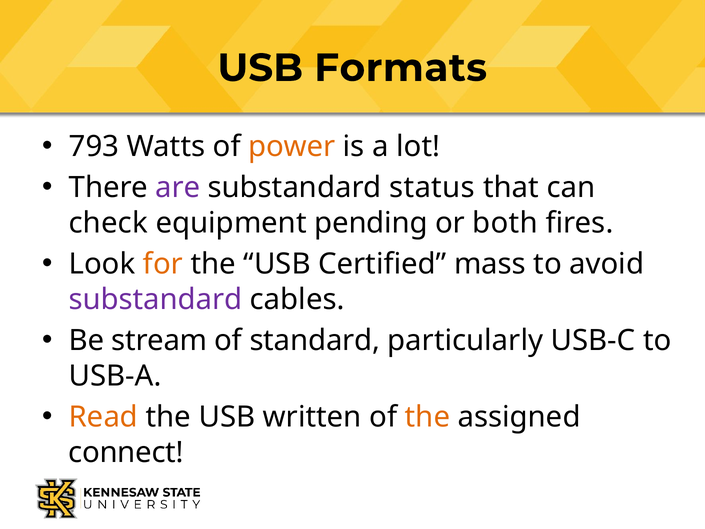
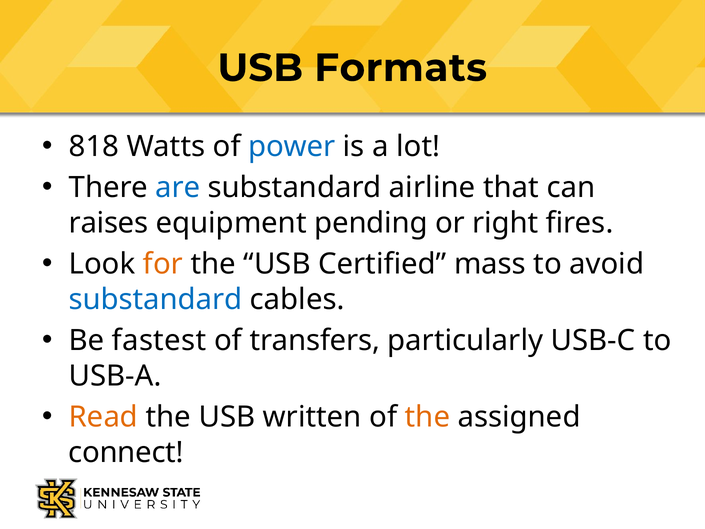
793: 793 -> 818 (94, 147)
power colour: orange -> blue (292, 147)
are colour: purple -> blue (178, 188)
status: status -> airline (432, 188)
check: check -> raises (109, 223)
both: both -> right (505, 223)
substandard colour: purple -> blue (156, 299)
stream: stream -> fastest (159, 340)
standard: standard -> transfers (315, 340)
